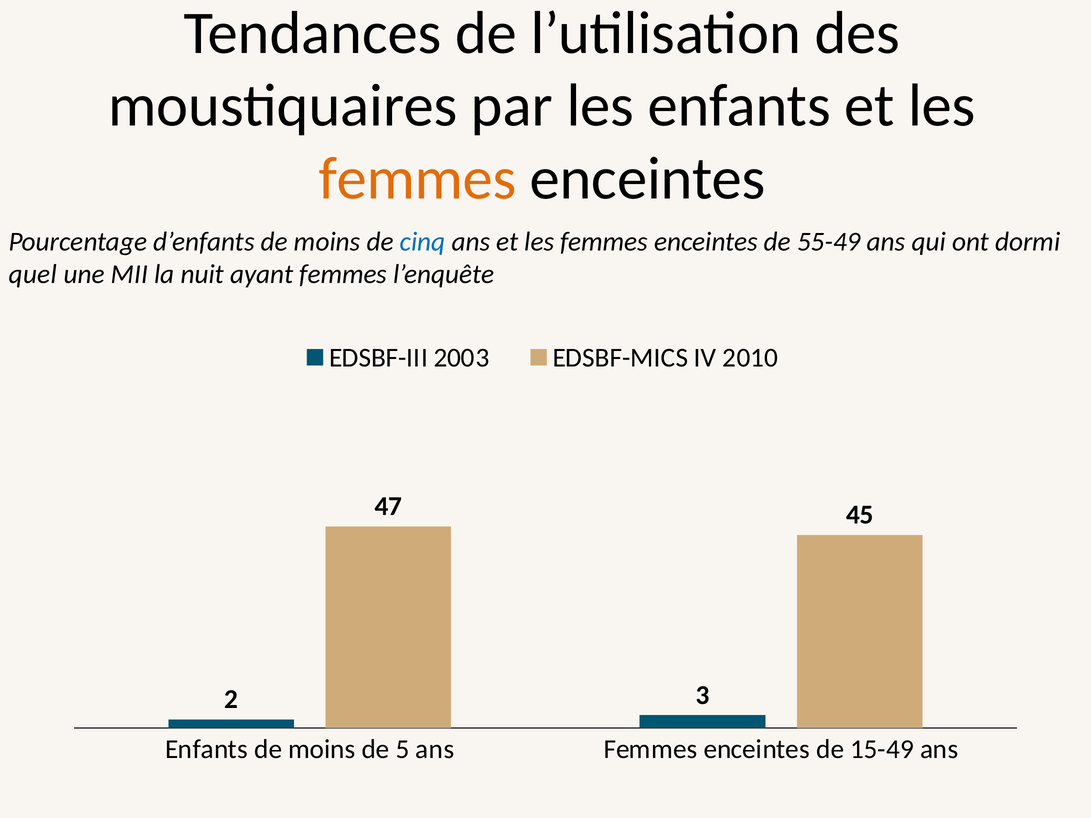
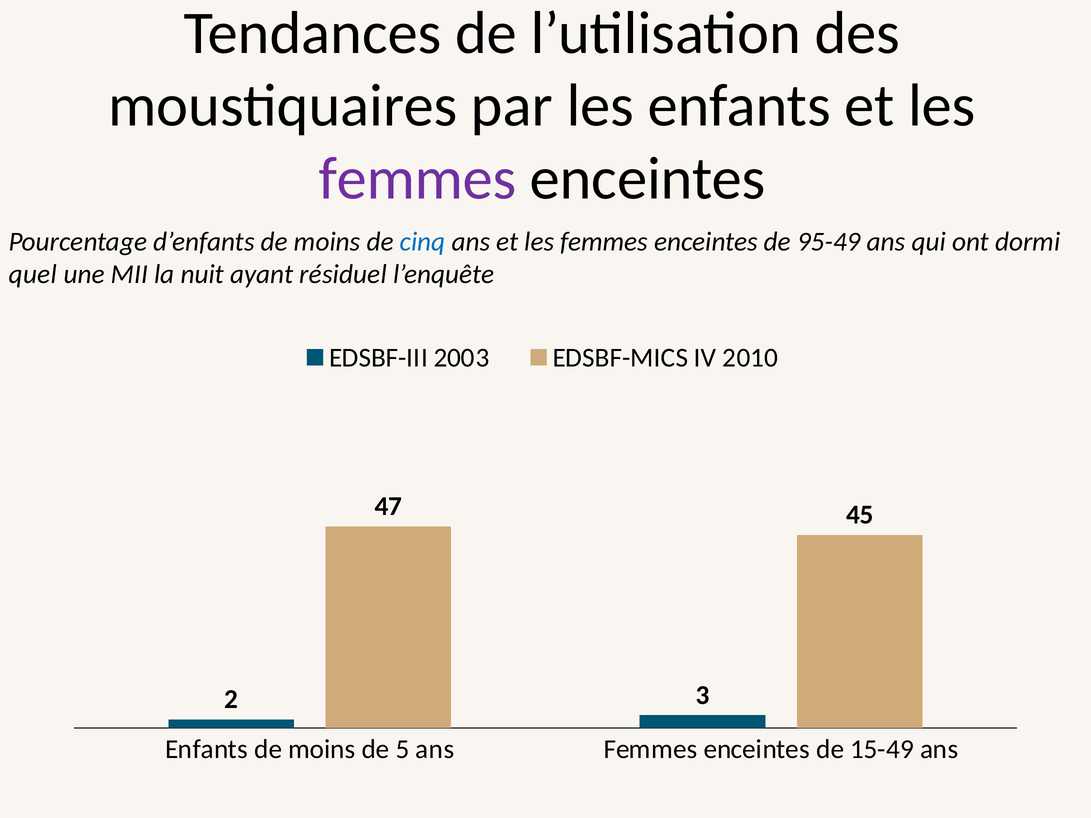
femmes colour: orange -> purple (417, 179)
55-49: 55-49 -> 95-49 (829, 242)
ayant femmes: femmes -> résiduel (343, 275)
